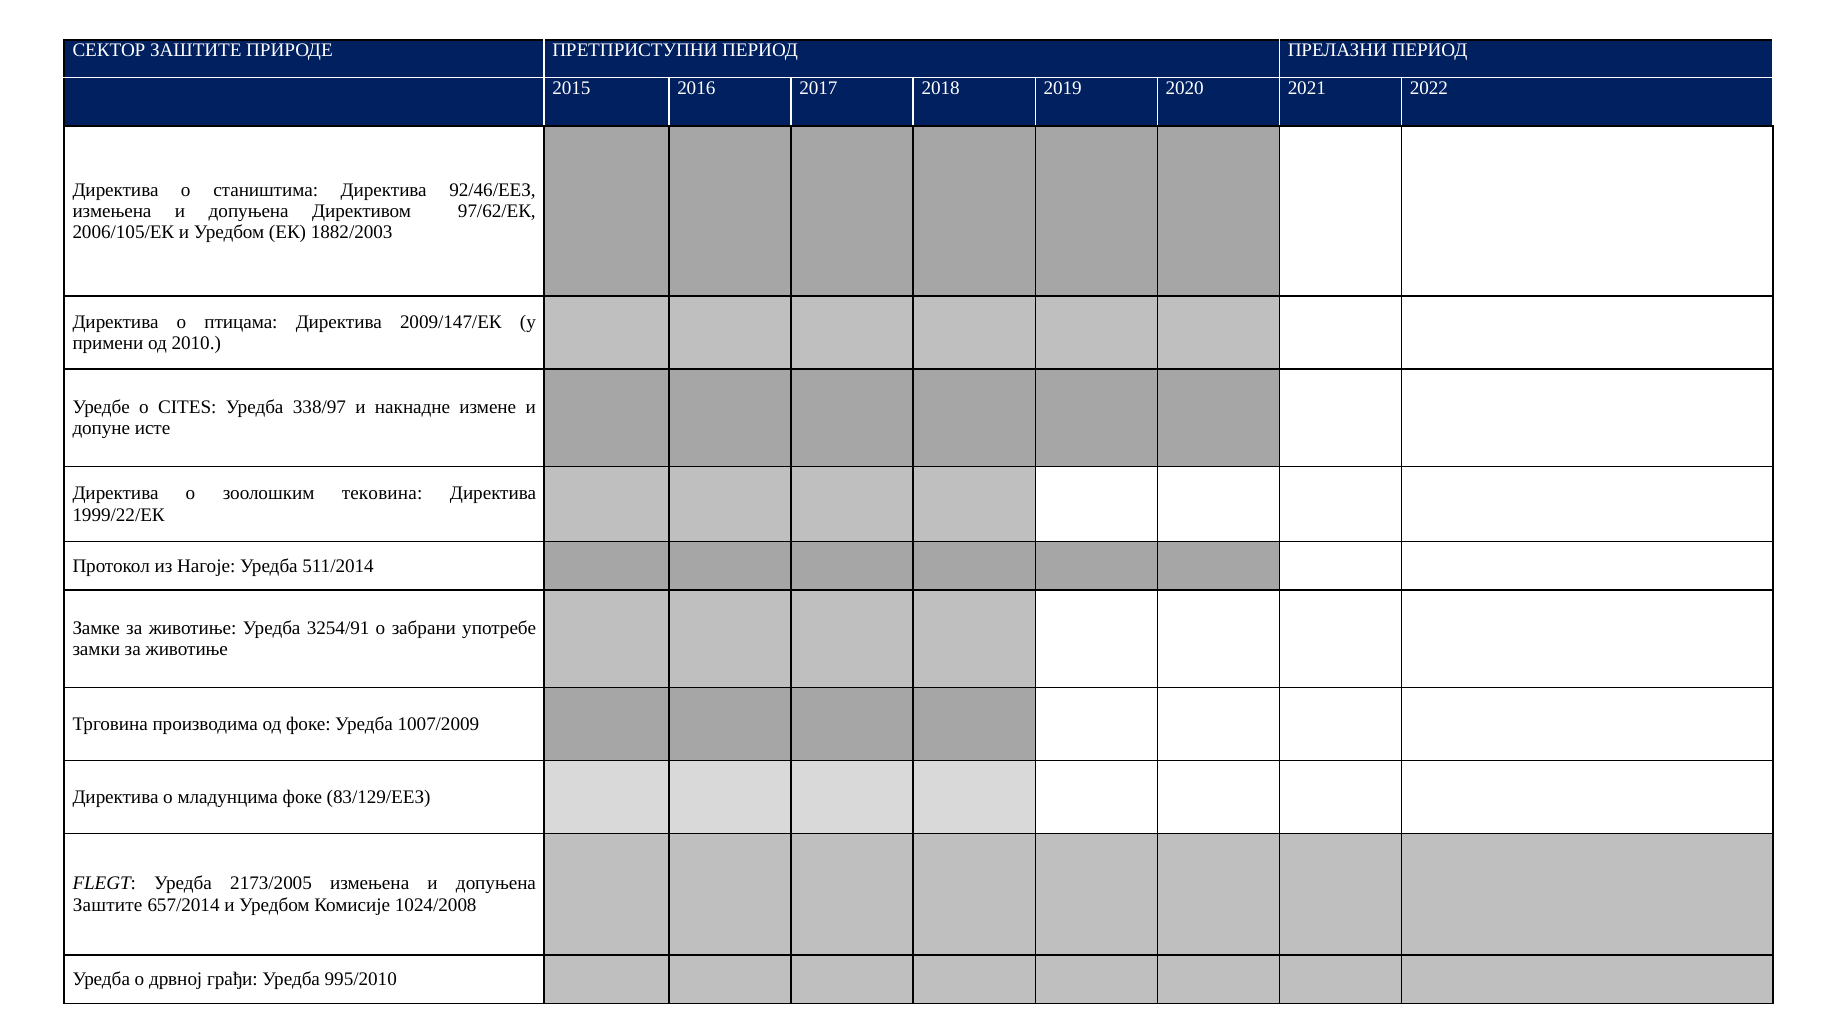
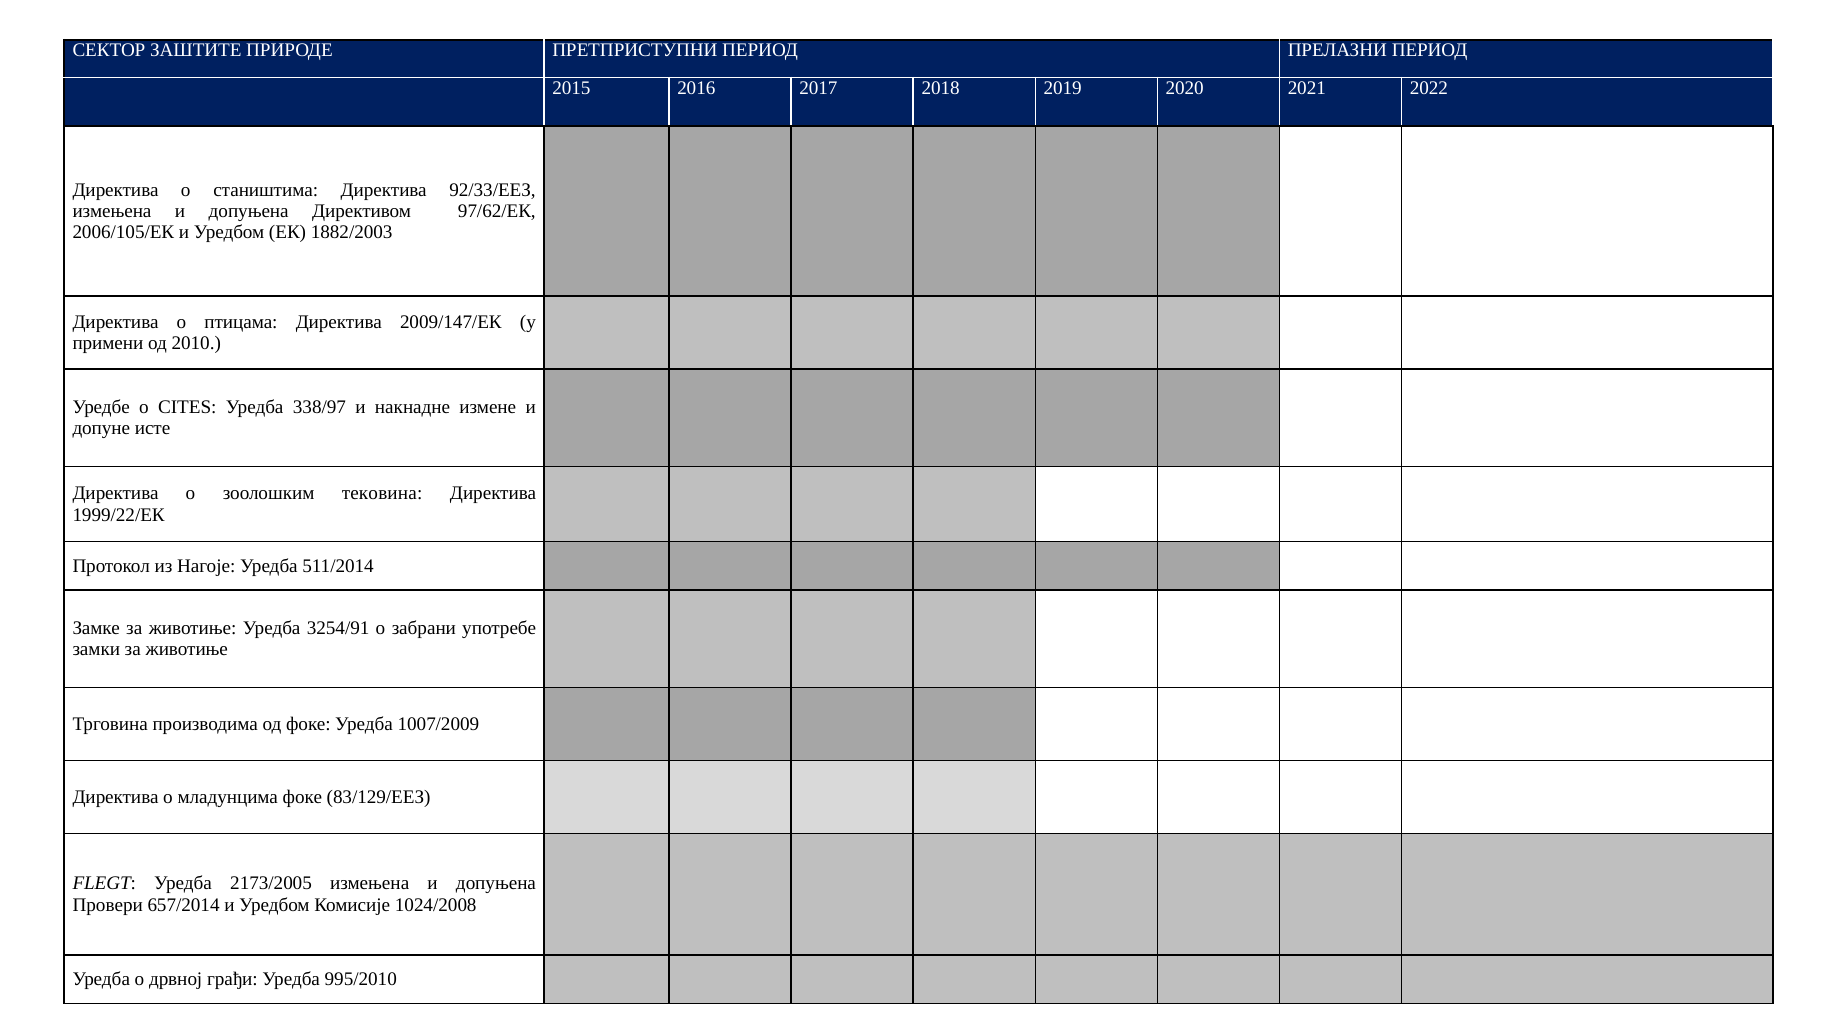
92/46/EEЗ: 92/46/EEЗ -> 92/33/EEЗ (493, 190)
Заштите: Заштите -> Провери (108, 905)
